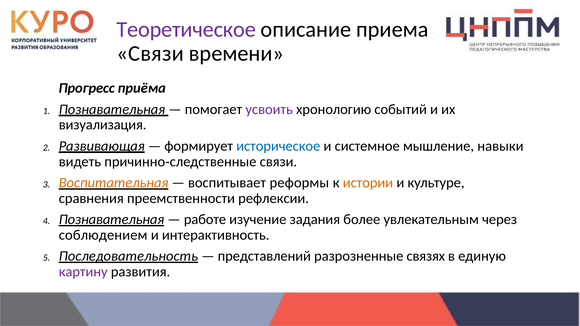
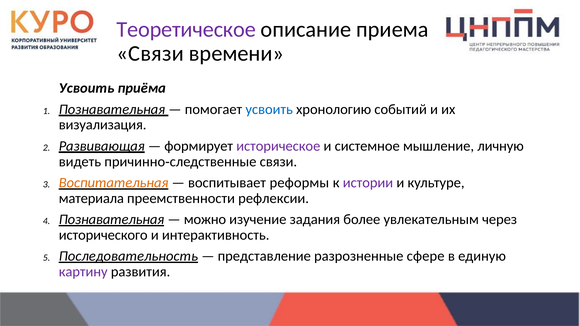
Прогресс: Прогресс -> Усвоить (87, 88)
усвоить colour: purple -> blue (269, 109)
историческое colour: blue -> purple (278, 146)
навыки: навыки -> личную (501, 146)
истории colour: orange -> purple (368, 183)
сравнения: сравнения -> материала (91, 198)
работе: работе -> можно (205, 220)
соблюдением: соблюдением -> исторического (103, 235)
представлений: представлений -> представление (264, 256)
связях: связях -> сфере (426, 256)
